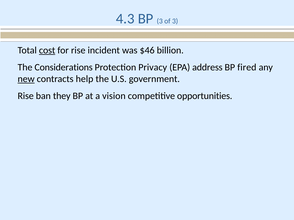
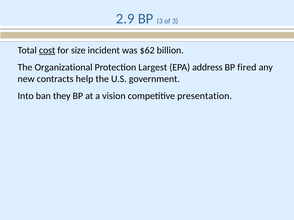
4.3: 4.3 -> 2.9 (125, 19)
for rise: rise -> size (78, 50)
$46: $46 -> $62 (147, 50)
Considerations: Considerations -> Organizational (64, 67)
Privacy: Privacy -> Largest (153, 67)
new underline: present -> none (26, 79)
Rise: Rise -> Into (26, 96)
opportunities: opportunities -> presentation (205, 96)
